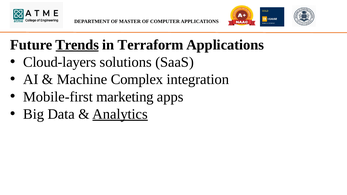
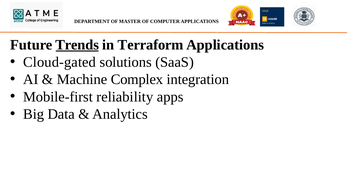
Cloud-layers: Cloud-layers -> Cloud-gated (60, 62)
marketing: marketing -> reliability (125, 97)
Analytics underline: present -> none (120, 114)
